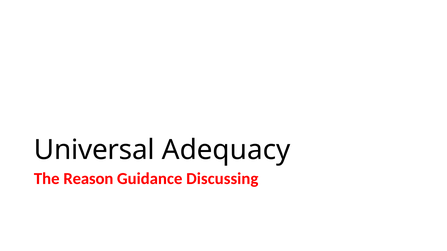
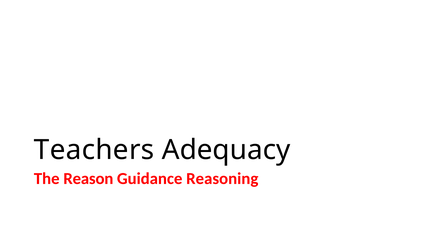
Universal: Universal -> Teachers (94, 150)
Discussing: Discussing -> Reasoning (222, 179)
